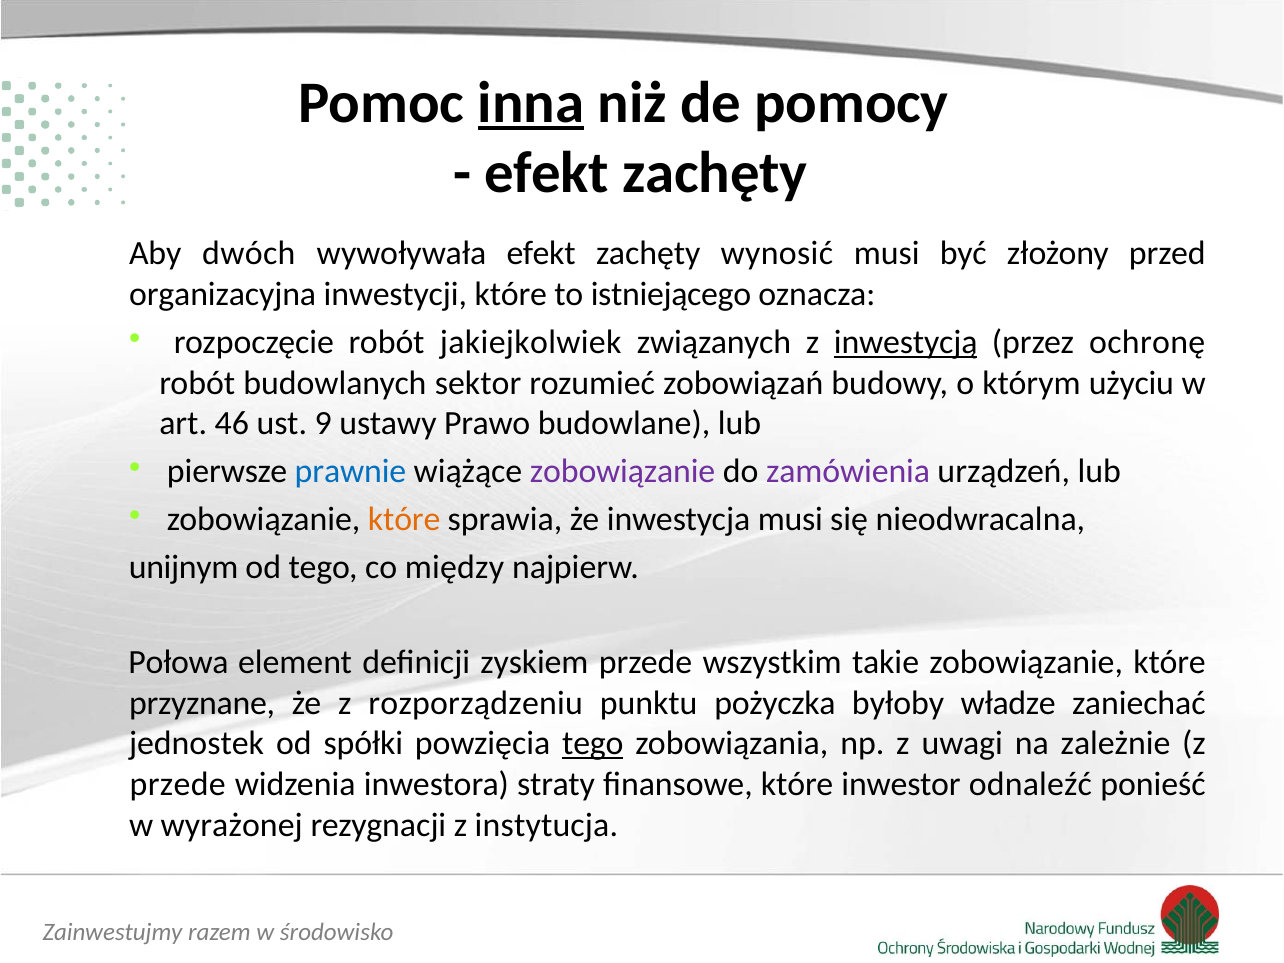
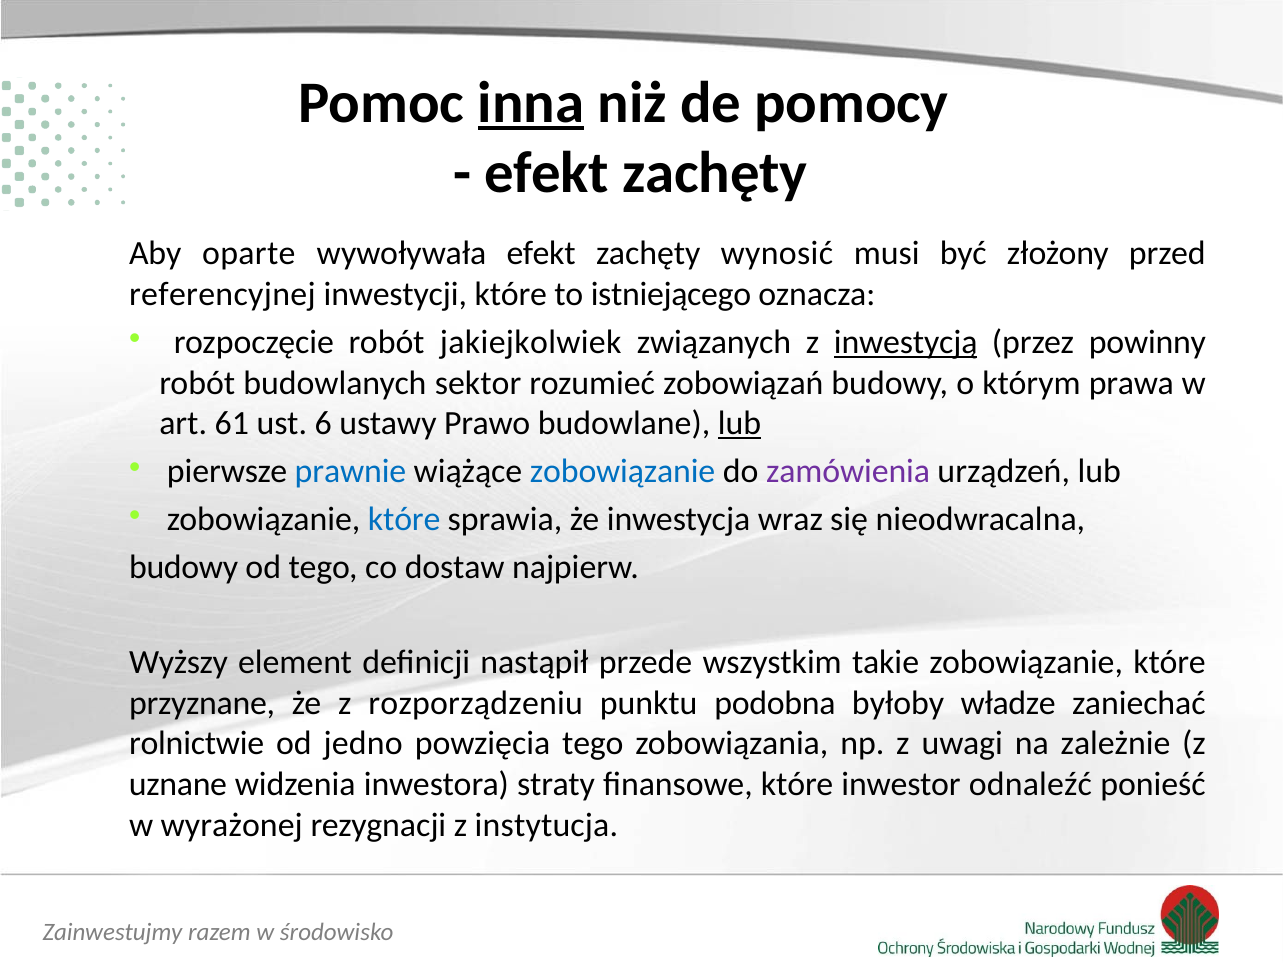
dwóch: dwóch -> oparte (249, 254)
organizacyjna: organizacyjna -> referencyjnej (222, 294)
ochronę: ochronę -> powinny (1147, 342)
użyciu: użyciu -> prawa (1131, 383)
46: 46 -> 61 (232, 424)
9: 9 -> 6 (323, 424)
lub underline: none -> present (739, 424)
zobowiązanie colour: purple -> blue (623, 471)
które colour: orange -> blue (404, 519)
inwestycja musi: musi -> wraz (790, 519)
unijnym: unijnym -> budowy (184, 567)
między: między -> dostaw (455, 567)
Połowa: Połowa -> Wyższy (179, 662)
zyskiem: zyskiem -> nastąpił (534, 662)
pożyczka: pożyczka -> podobna (775, 703)
jednostek: jednostek -> rolnictwie (197, 744)
spółki: spółki -> jedno (363, 744)
tego underline: present -> none (593, 744)
przede: przede -> uznane (178, 784)
